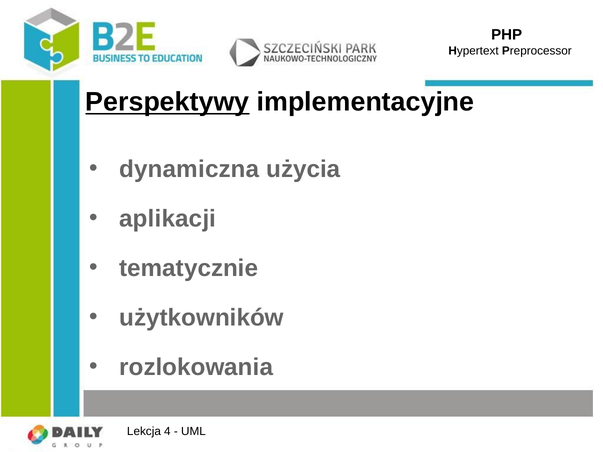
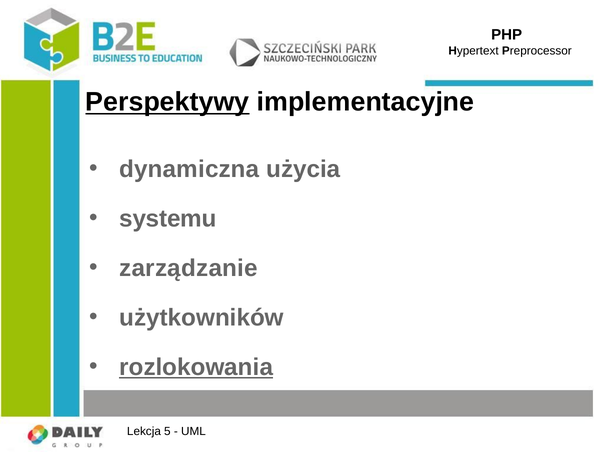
aplikacji: aplikacji -> systemu (168, 219)
tematycznie: tematycznie -> zarządzanie (189, 268)
rozlokowania underline: none -> present (196, 367)
4: 4 -> 5 (167, 431)
